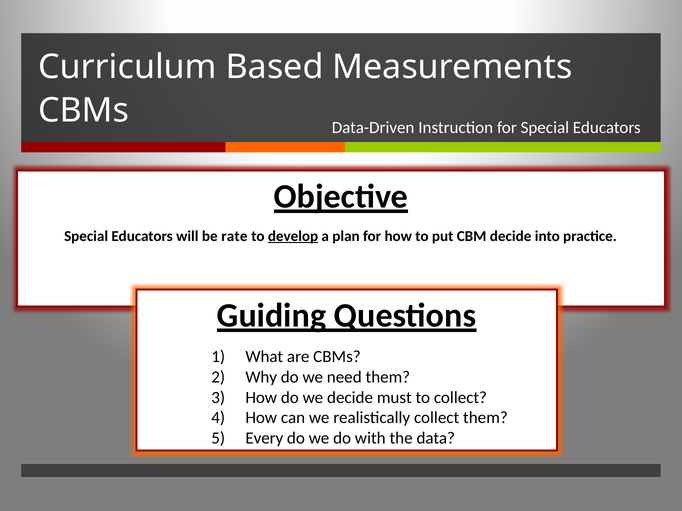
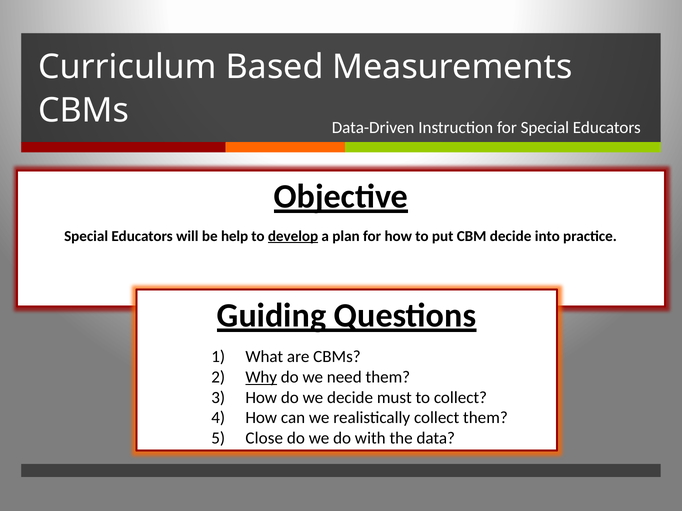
rate: rate -> help (235, 236)
Why underline: none -> present (261, 377)
Every: Every -> Close (264, 439)
